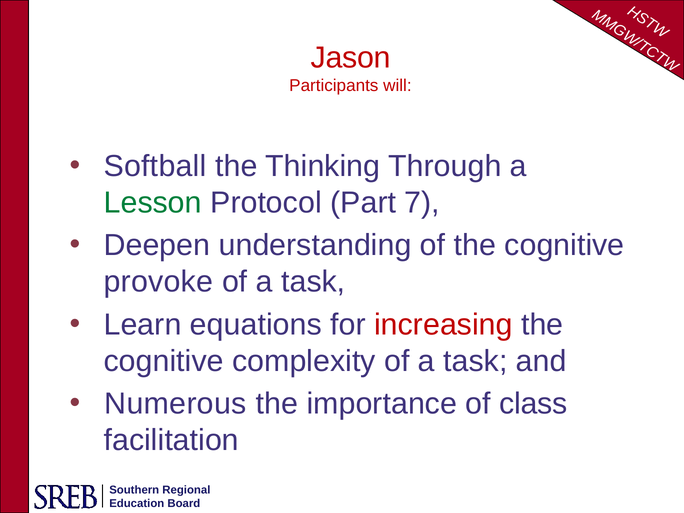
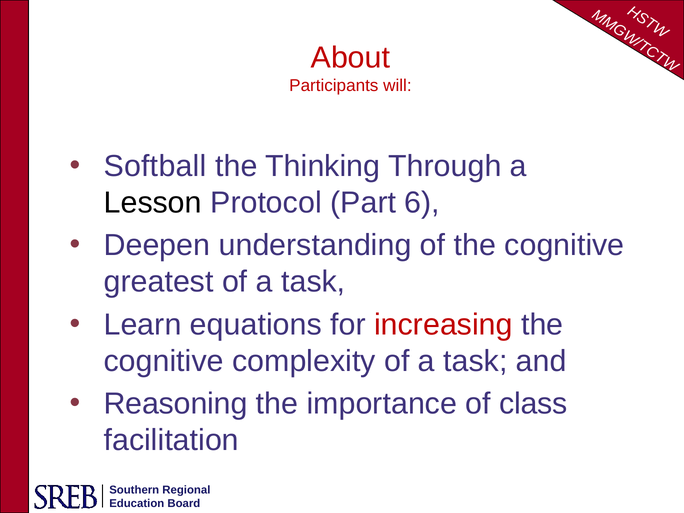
Jason: Jason -> About (350, 58)
Lesson colour: green -> black (153, 203)
7: 7 -> 6 (422, 203)
provoke: provoke -> greatest (159, 282)
Numerous: Numerous -> Reasoning (176, 404)
